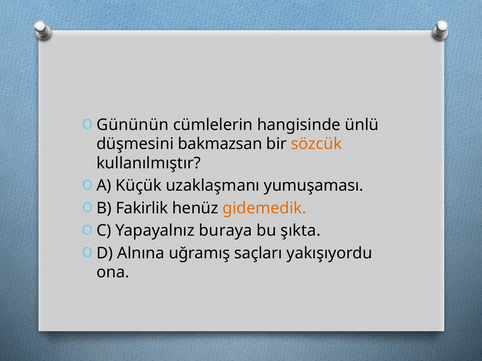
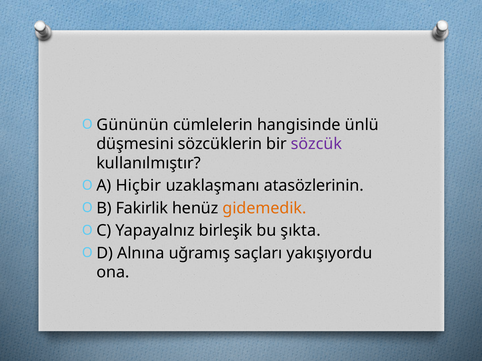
bakmazsan: bakmazsan -> sözcüklerin (220, 144)
sözcük colour: orange -> purple (316, 144)
Küçük: Küçük -> Hiçbir (139, 186)
yumuşaması: yumuşaması -> atasözlerinin (314, 186)
buraya: buraya -> birleşik (226, 231)
